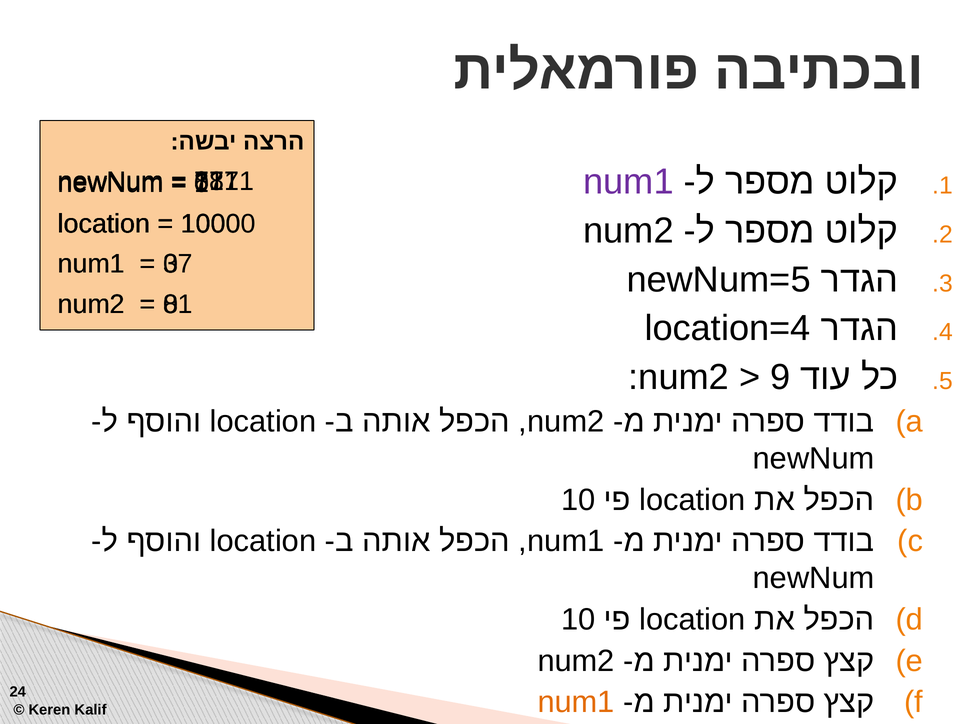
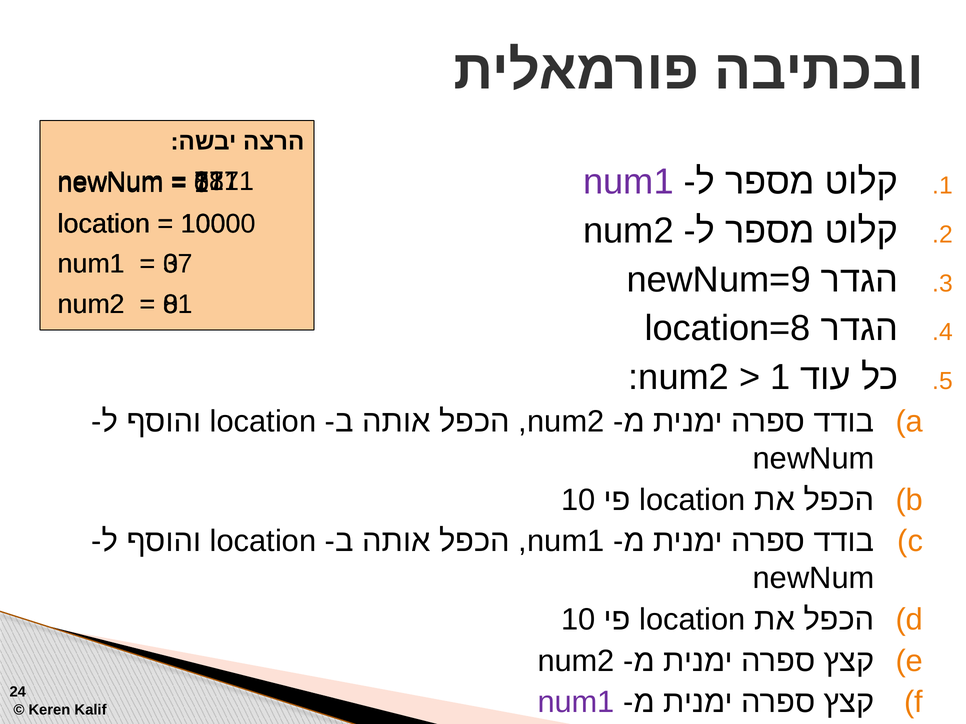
newNum=5: newNum=5 -> newNum=9 (719, 280)
location=4: location=4 -> location=8 (728, 329)
9: 9 -> 1 (780, 378)
num1 colour: orange -> purple (576, 703)
